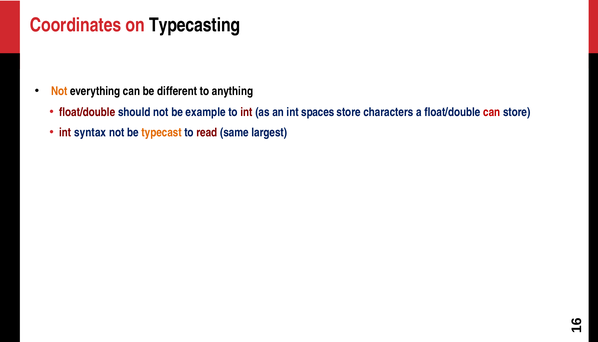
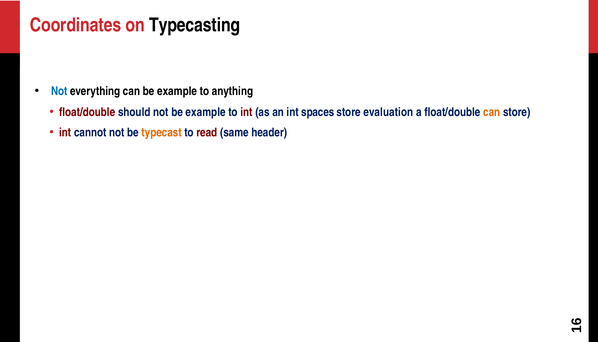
Not colour: orange -> blue (59, 91)
can be different: different -> example (177, 91)
characters: characters -> evaluation (388, 112)
can colour: red -> orange (492, 112)
syntax: syntax -> cannot (90, 132)
largest: largest -> header (269, 132)
